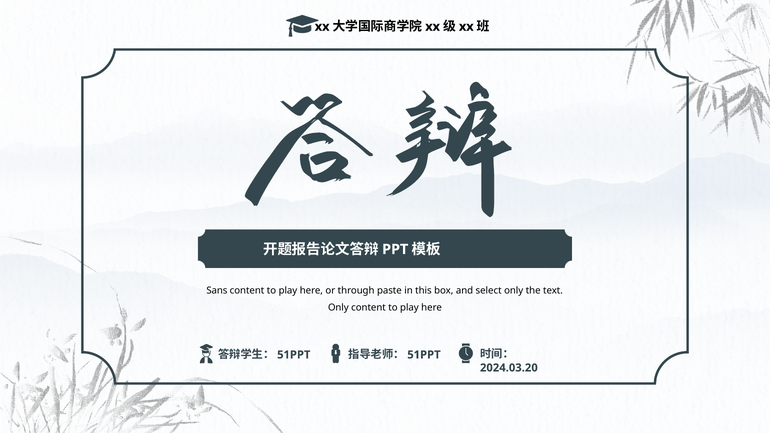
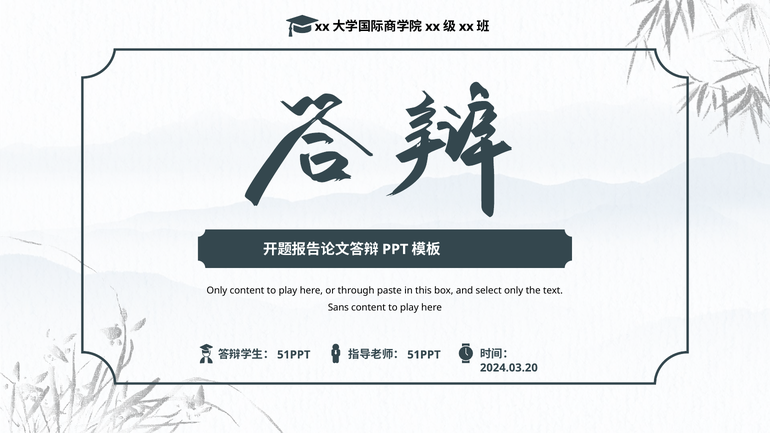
Sans: Sans -> Only (217, 291)
Only: Only -> Sans (338, 308)
